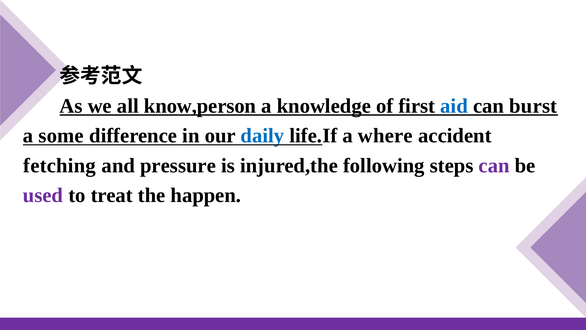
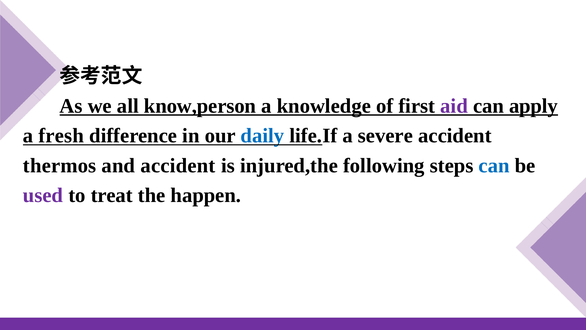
aid colour: blue -> purple (454, 106)
burst: burst -> apply (533, 106)
some: some -> fresh (61, 136)
where: where -> severe (385, 136)
fetching: fetching -> thermos (60, 165)
and pressure: pressure -> accident (178, 165)
can colour: purple -> blue (494, 165)
